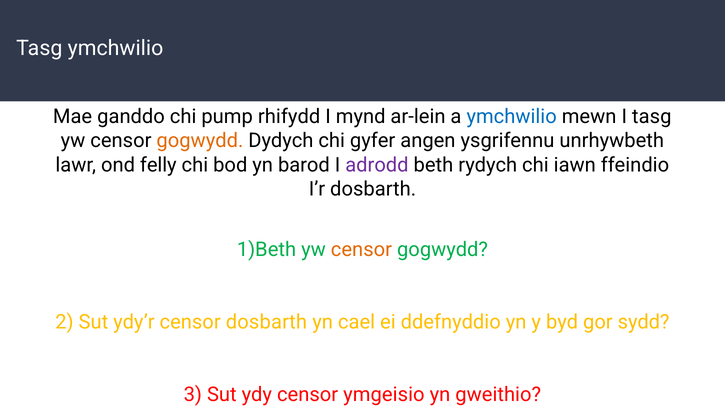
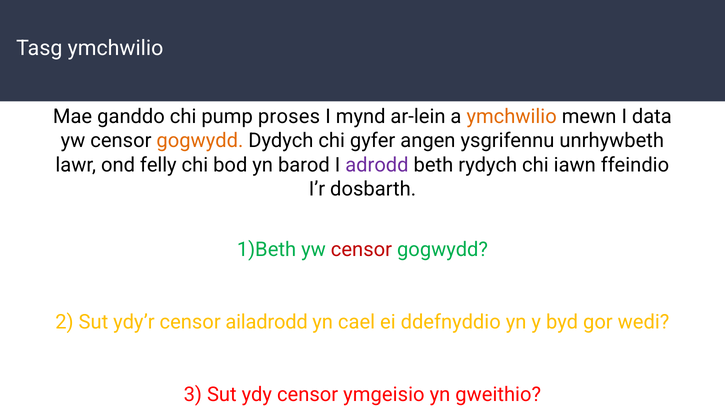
rhifydd: rhifydd -> proses (289, 116)
ymchwilio colour: blue -> orange (512, 116)
I tasg: tasg -> data (652, 116)
censor colour: orange -> red (361, 249)
censor dosbarth: dosbarth -> ailadrodd (267, 322)
sydd: sydd -> wedi (644, 322)
